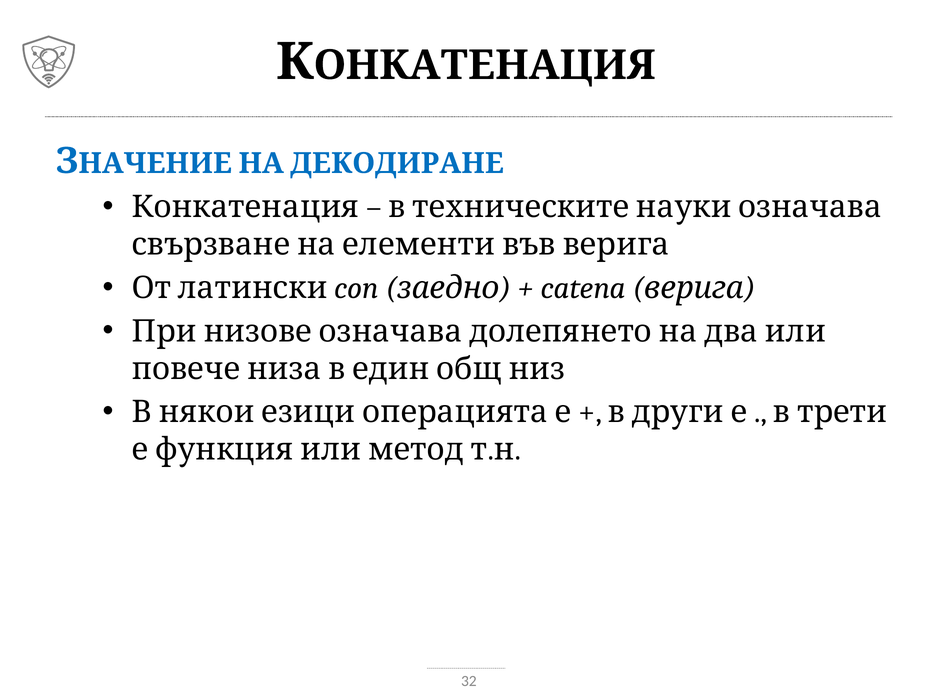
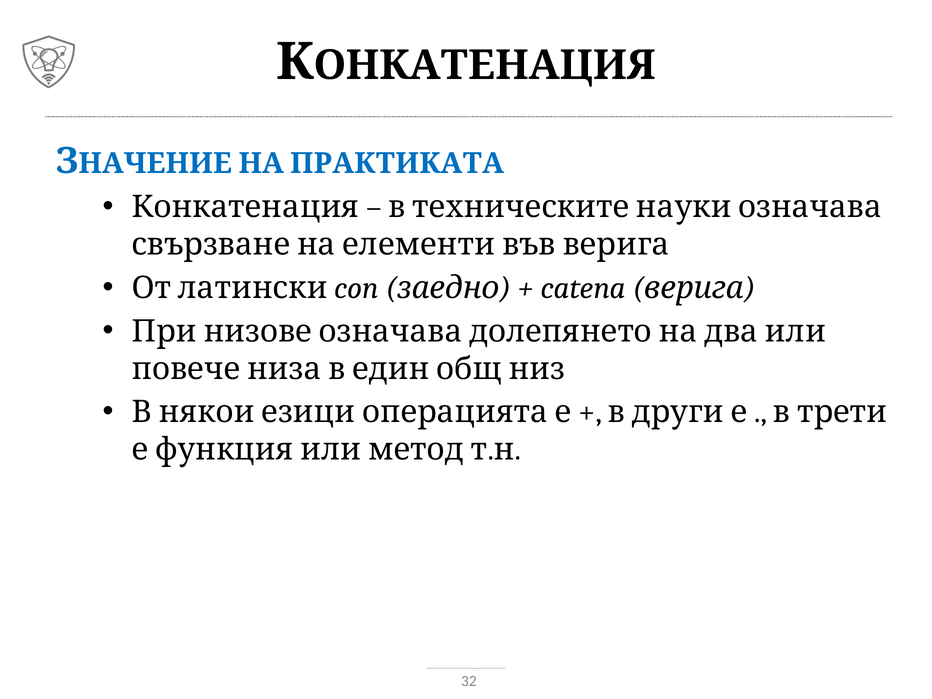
ДЕКОДИРАНЕ: ДЕКОДИРАНЕ -> ПРАКТИКАТА (397, 163)
